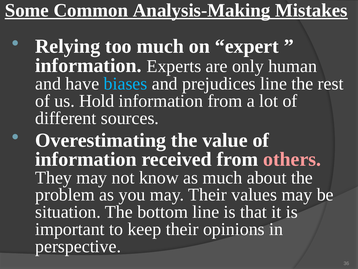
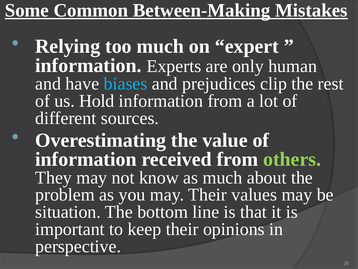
Analysis-Making: Analysis-Making -> Between-Making (202, 10)
prejudices line: line -> clip (274, 84)
others colour: pink -> light green (292, 159)
